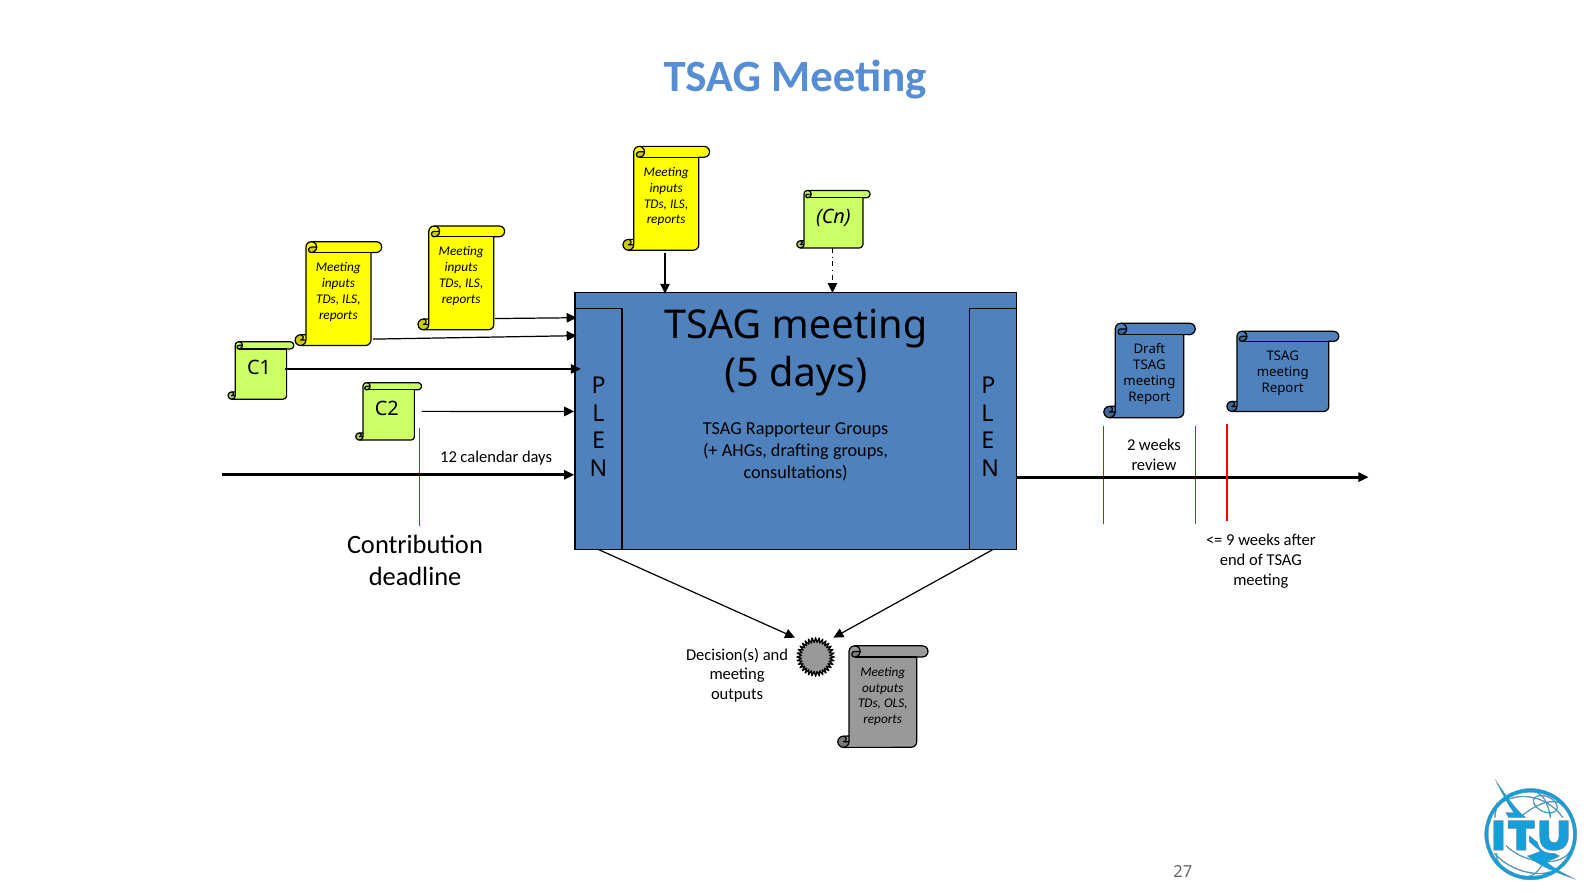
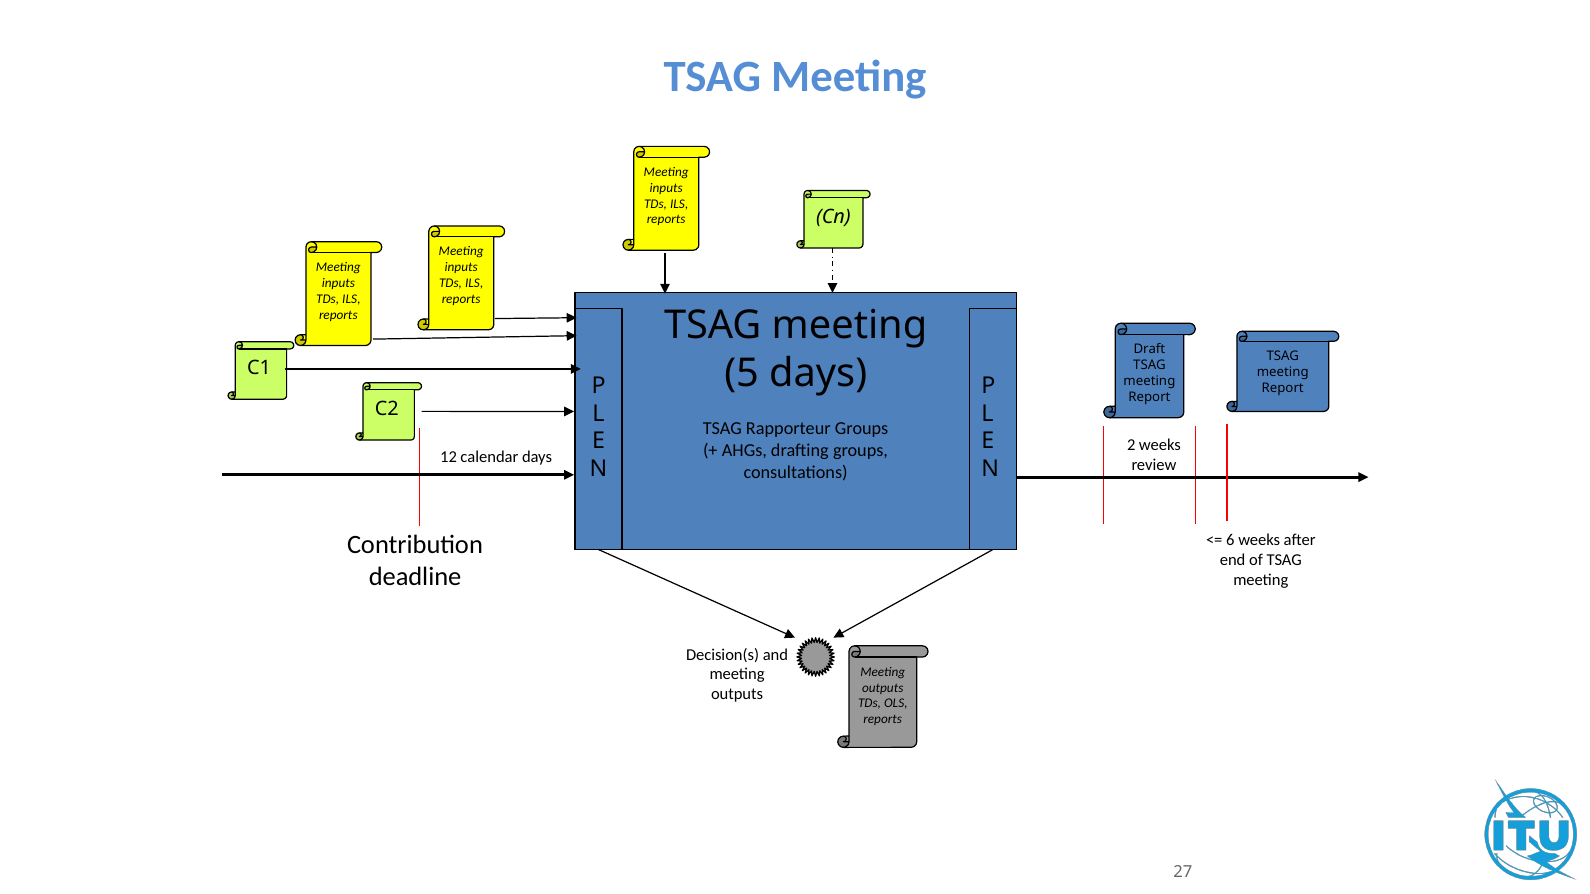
9: 9 -> 6 (1230, 540)
